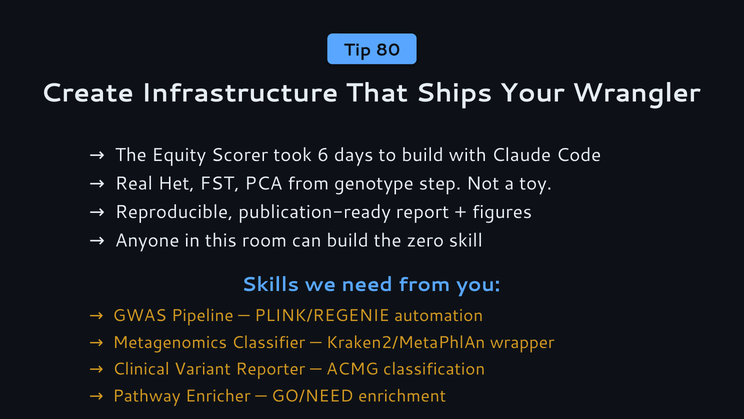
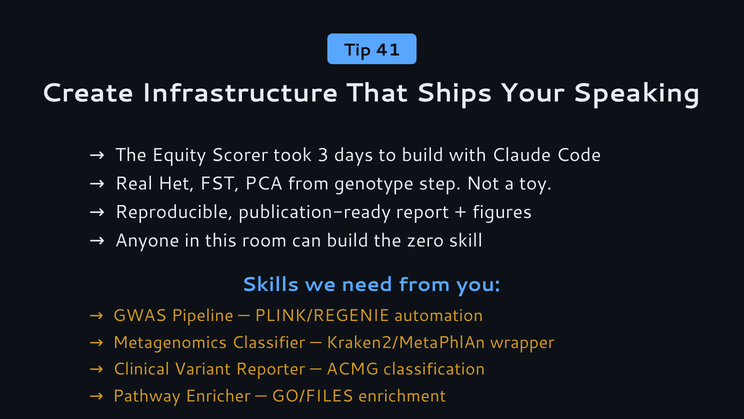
80: 80 -> 41 (388, 50)
Wrangler: Wrangler -> Speaking (636, 93)
6: 6 -> 3 (323, 155)
GO/NEED: GO/NEED -> GO/FILES (312, 395)
